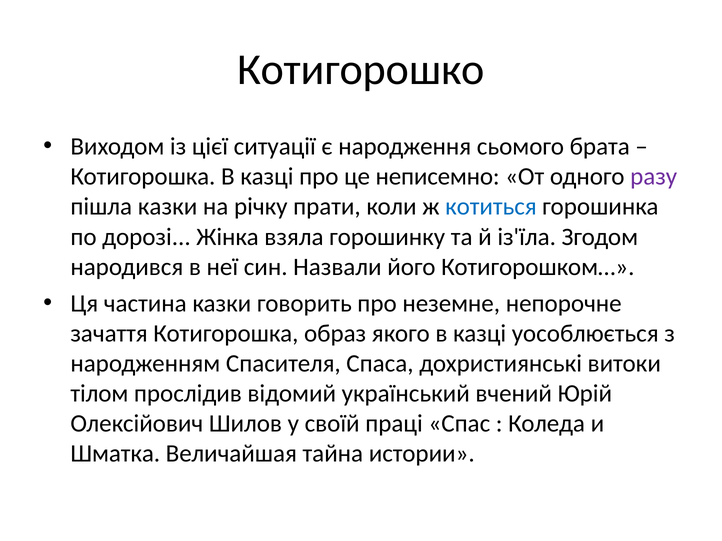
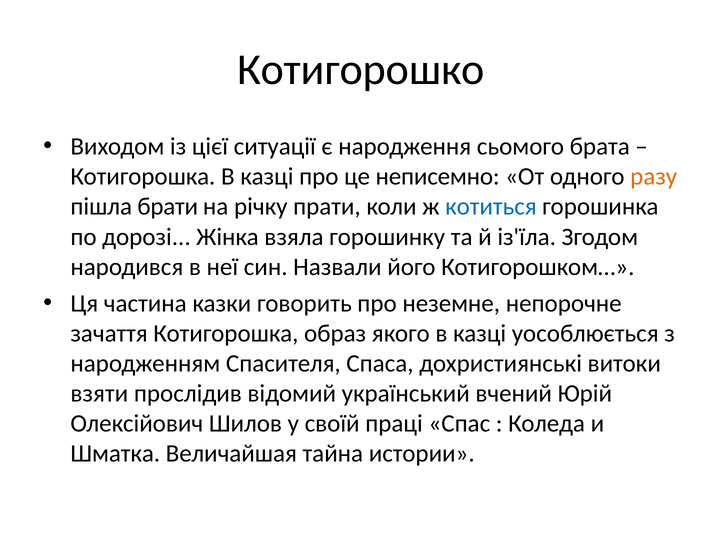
разу colour: purple -> orange (654, 177)
пішла казки: казки -> брати (168, 207)
тілом: тілом -> взяти (99, 394)
